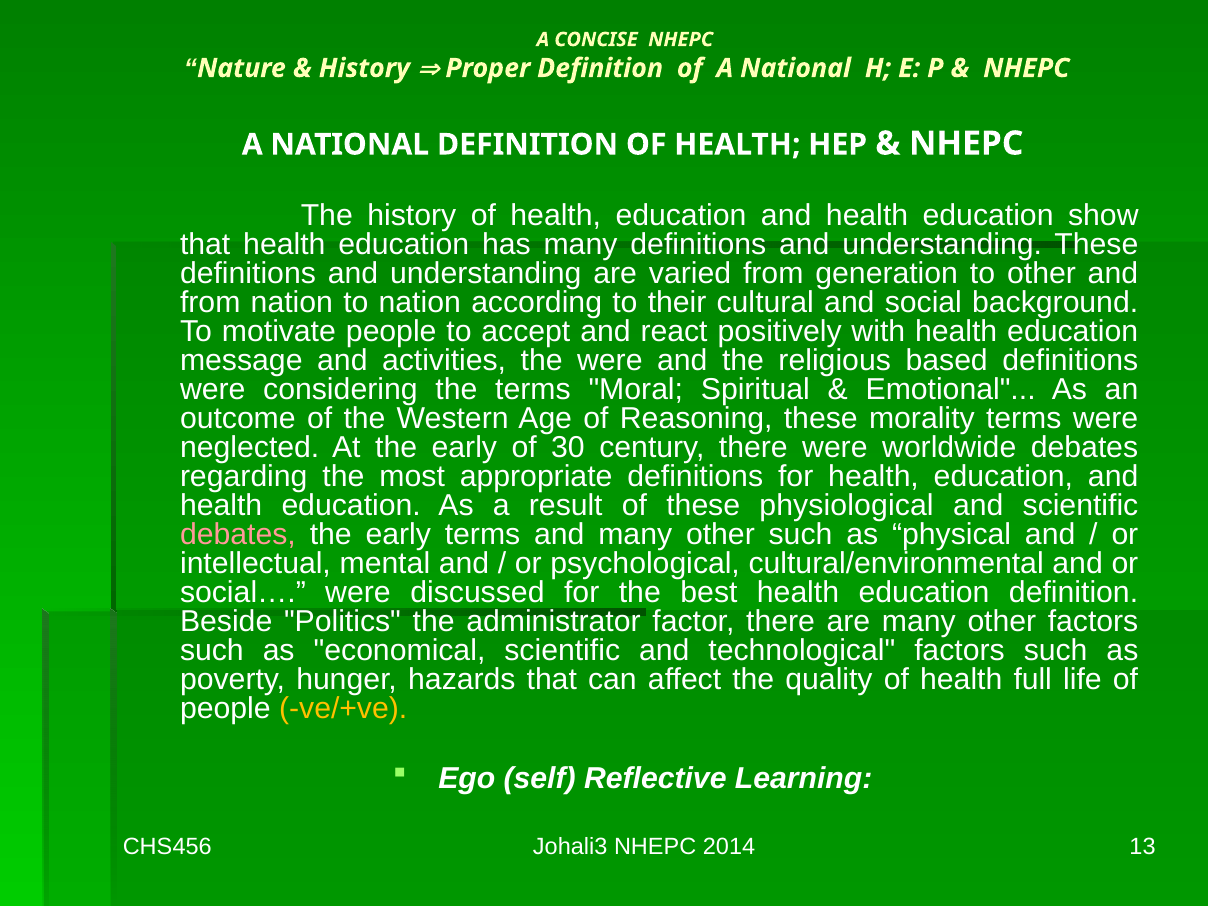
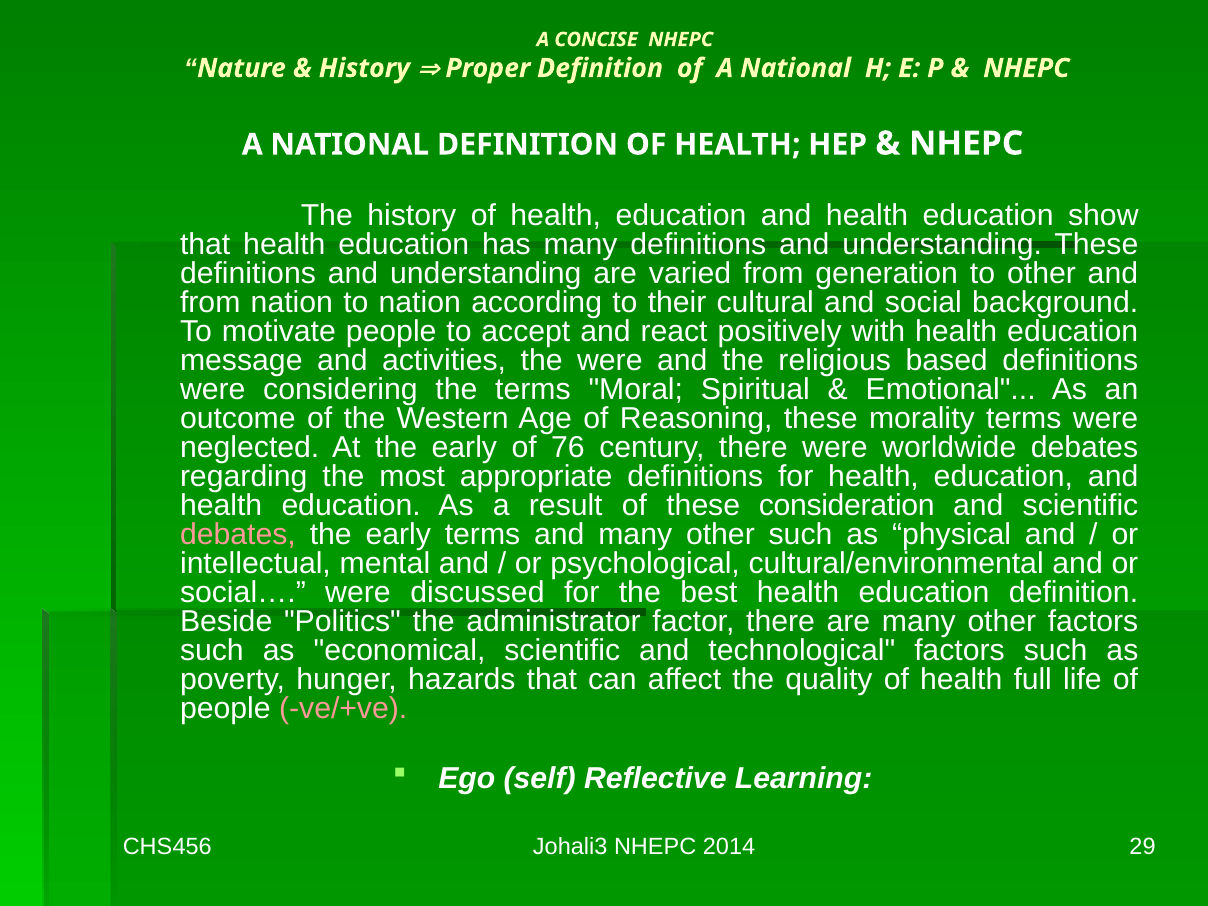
30: 30 -> 76 (568, 447)
physiological: physiological -> consideration (847, 505)
ve/+ve colour: yellow -> pink (343, 708)
13: 13 -> 29 (1143, 847)
